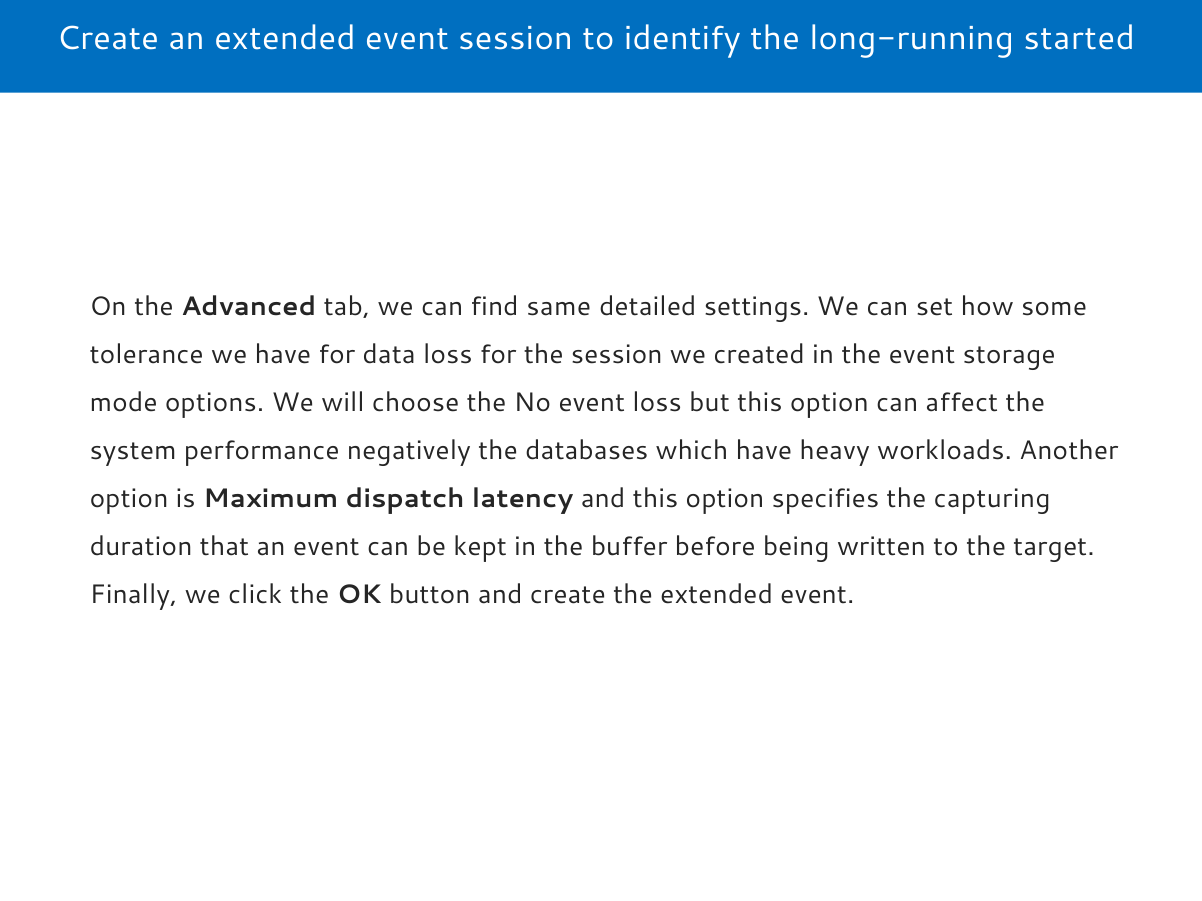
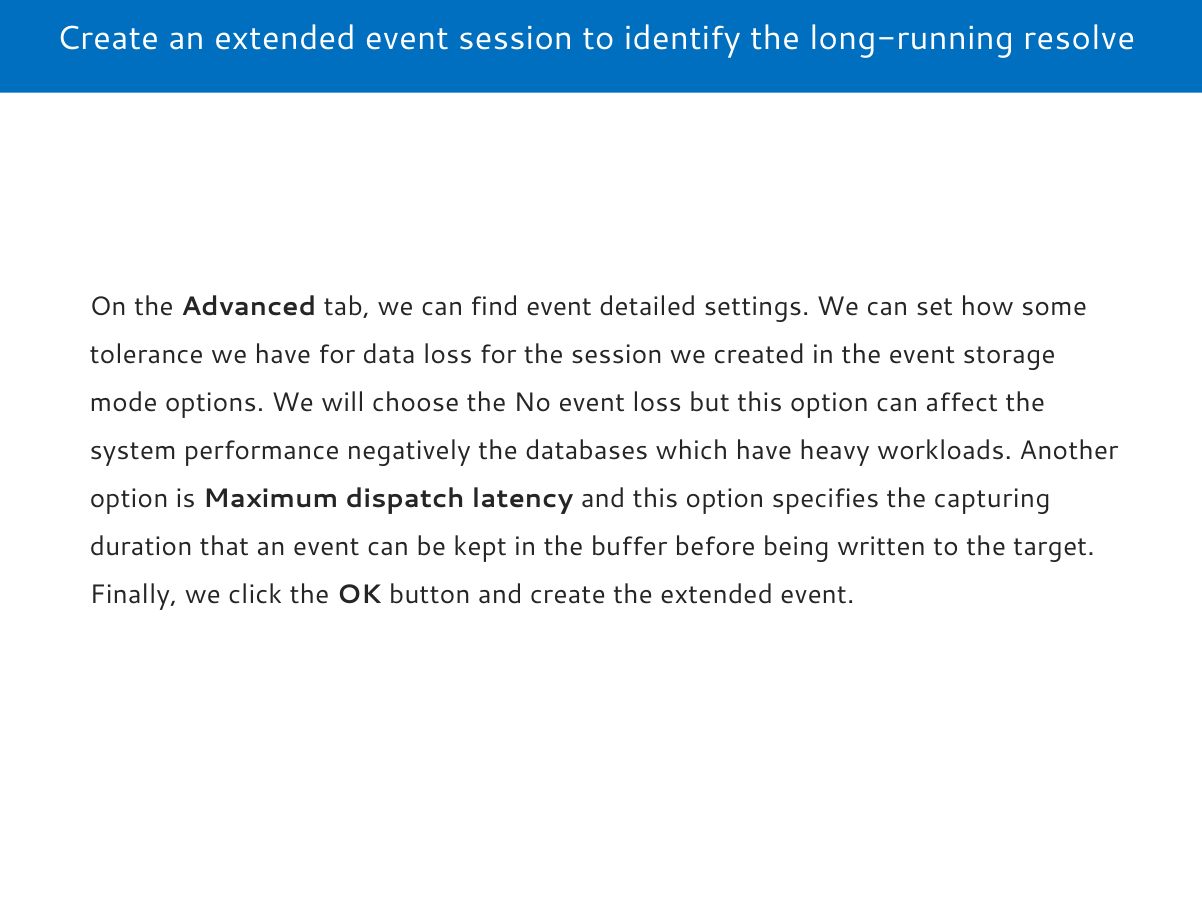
started: started -> resolve (1079, 39)
find same: same -> event (559, 307)
